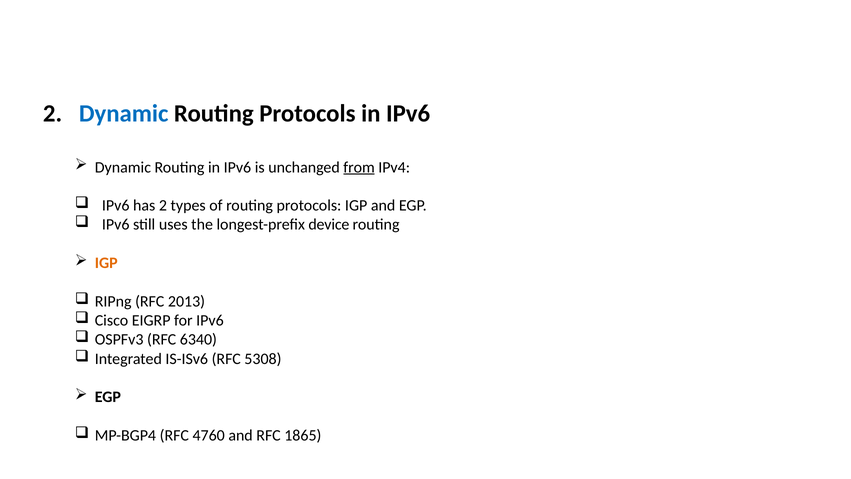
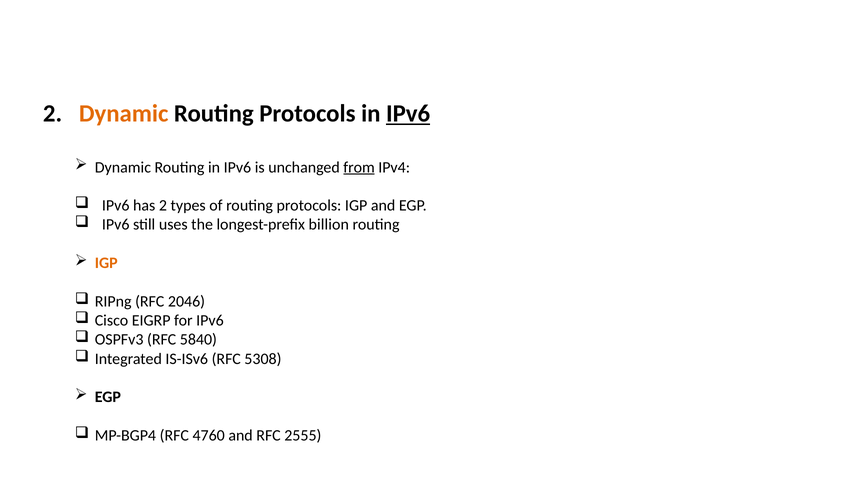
Dynamic colour: blue -> orange (124, 113)
IPv6 underline: none -> present (408, 113)
device: device -> billion (329, 225)
2013: 2013 -> 2046 (187, 301)
6340: 6340 -> 5840 (198, 339)
1865: 1865 -> 2555 (303, 435)
